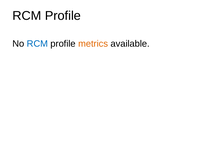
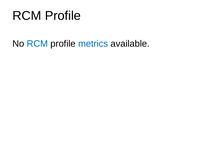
metrics colour: orange -> blue (93, 44)
